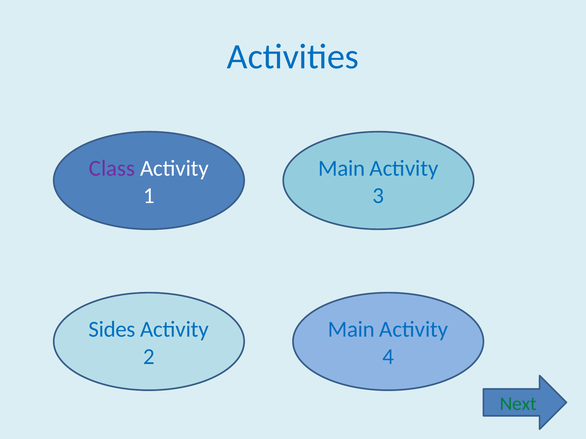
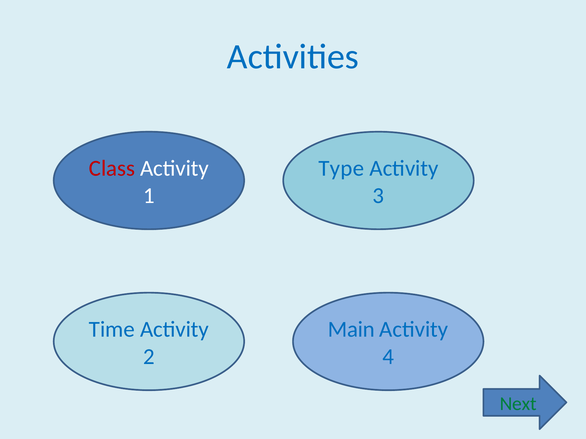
Class colour: purple -> red (112, 169)
Main: Main -> Type (341, 169)
Sides: Sides -> Time (112, 330)
